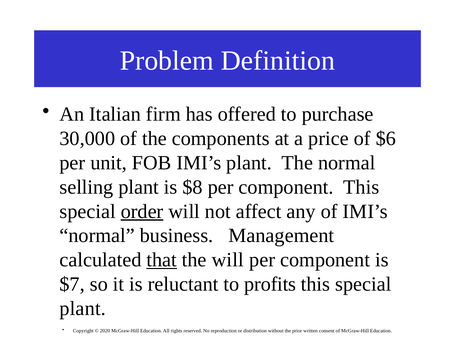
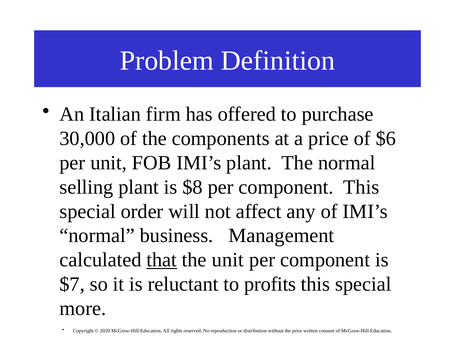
order underline: present -> none (142, 211)
the will: will -> unit (228, 260)
plant: plant -> more (83, 309)
